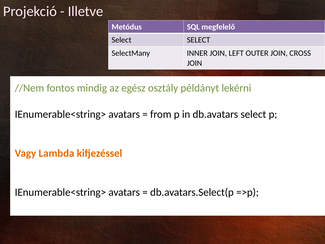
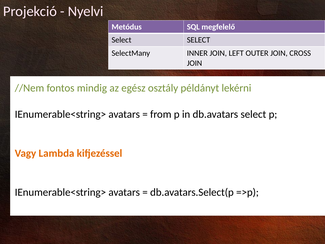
Illetve: Illetve -> Nyelvi (86, 11)
